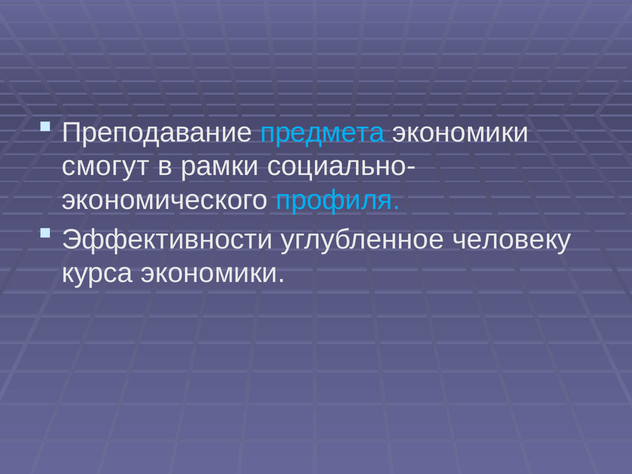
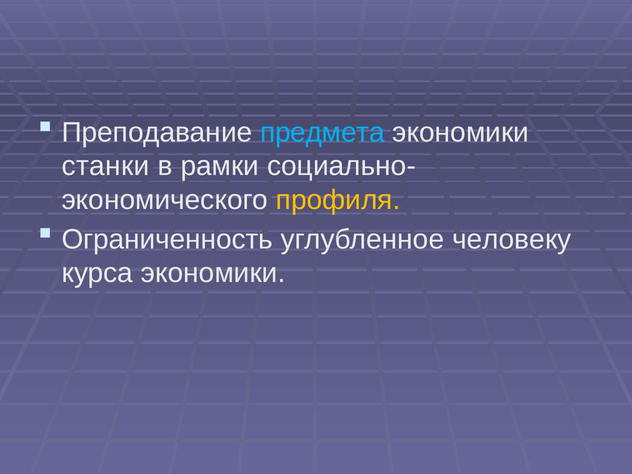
смогут: смогут -> станки (106, 166)
профиля colour: light blue -> yellow (338, 200)
Эффективности: Эффективности -> Ограниченность (167, 239)
